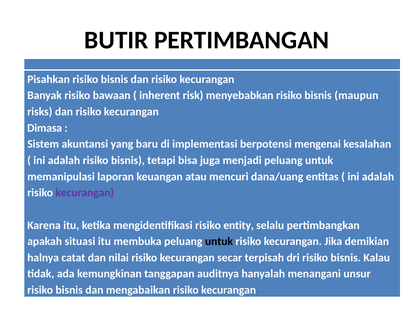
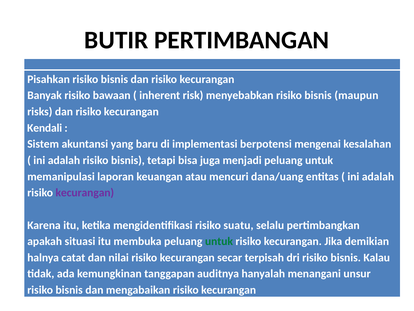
Dimasa: Dimasa -> Kendali (45, 128)
entity: entity -> suatu (238, 225)
untuk colour: black -> green (219, 241)
